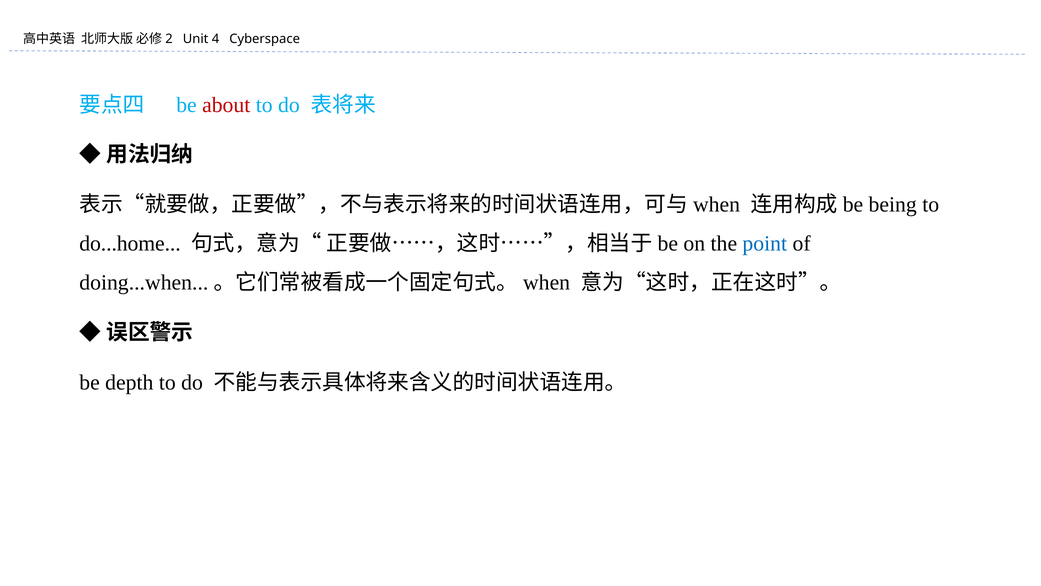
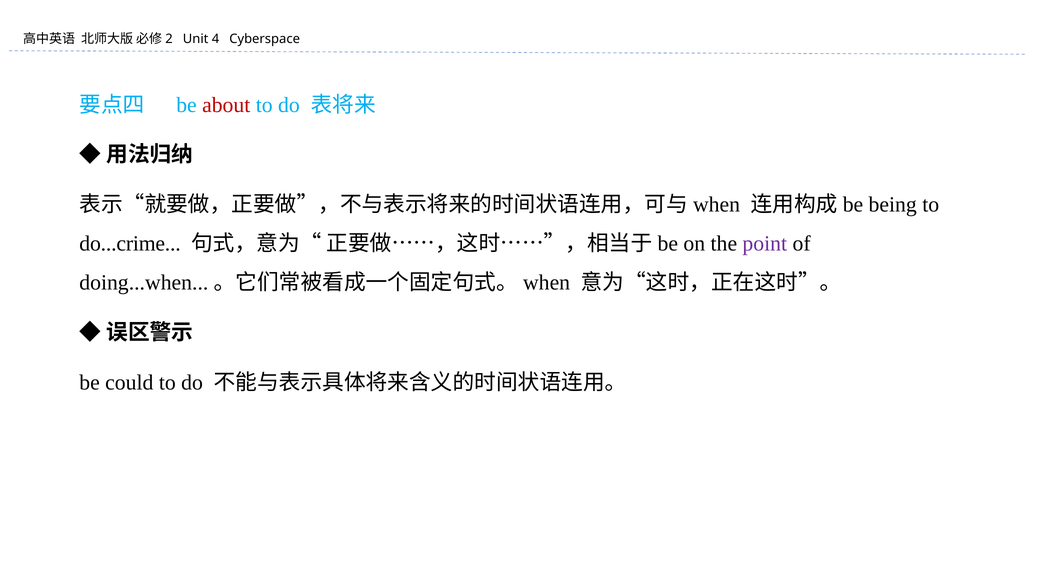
do...home: do...home -> do...crime (130, 244)
point colour: blue -> purple (765, 244)
depth: depth -> could (129, 382)
